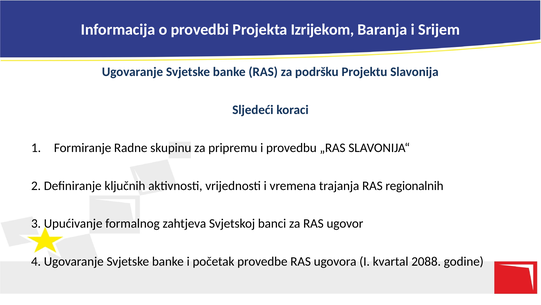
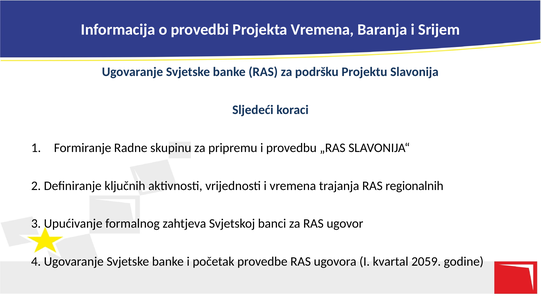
Projekta Izrijekom: Izrijekom -> Vremena (322, 30)
2088: 2088 -> 2059 (426, 261)
